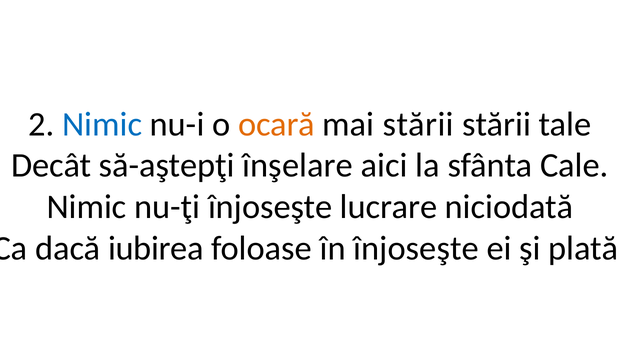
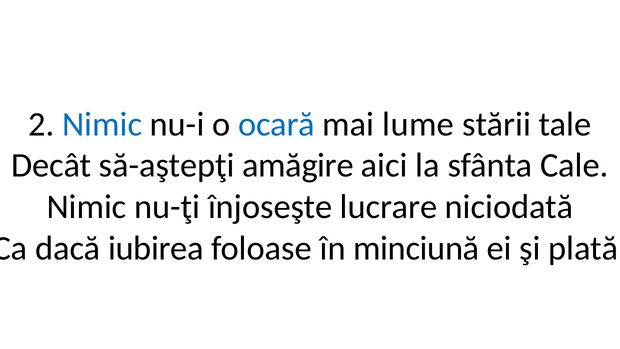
ocară colour: orange -> blue (277, 124)
mai stării: stării -> lume (418, 124)
înşelare: înşelare -> amăgire (298, 165)
în înjoseşte: înjoseşte -> minciună (416, 248)
